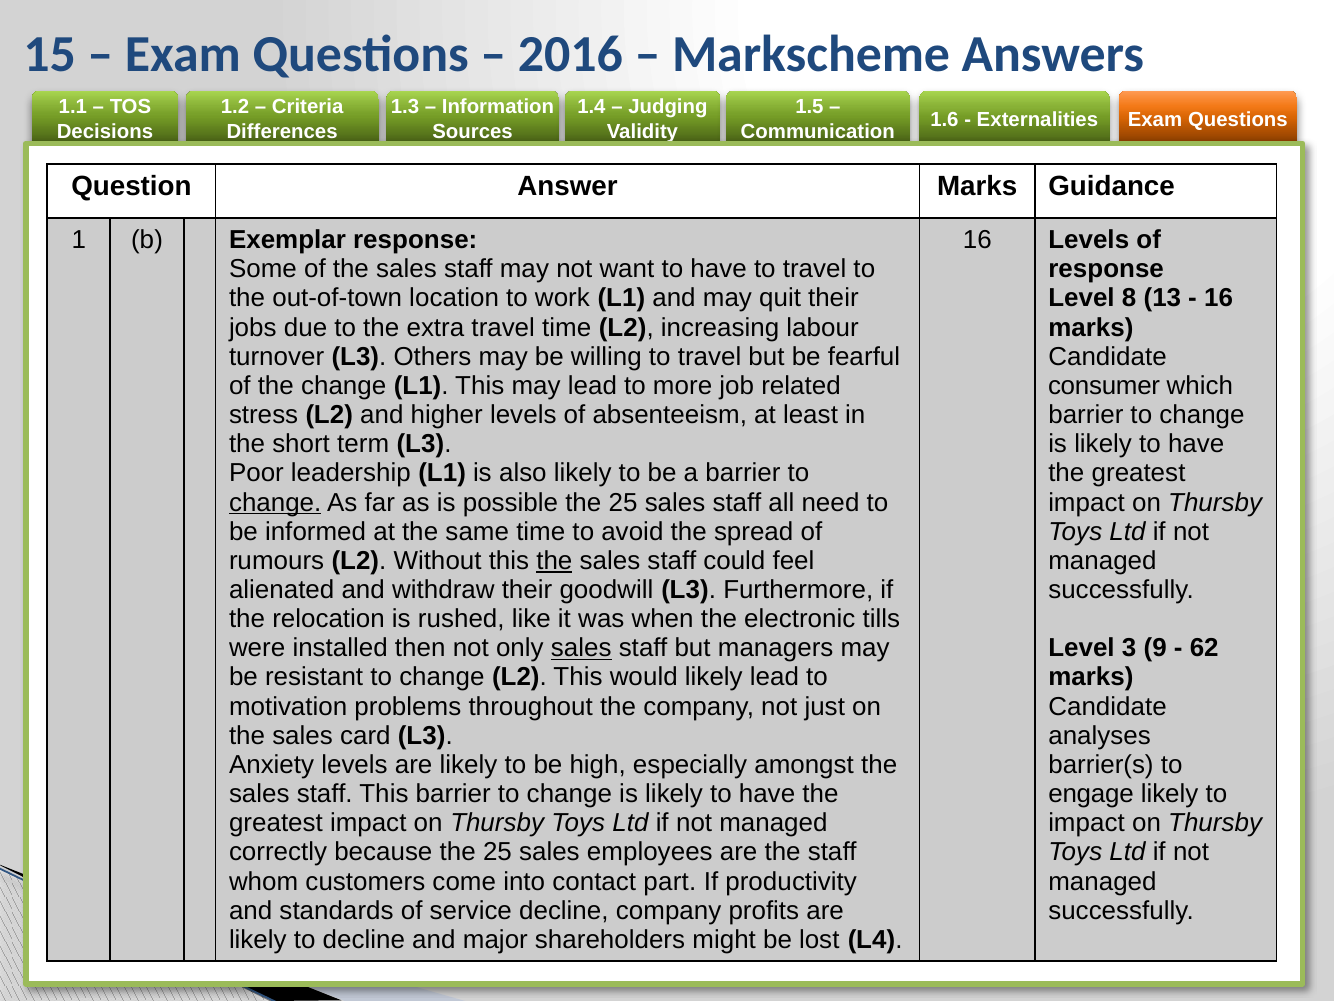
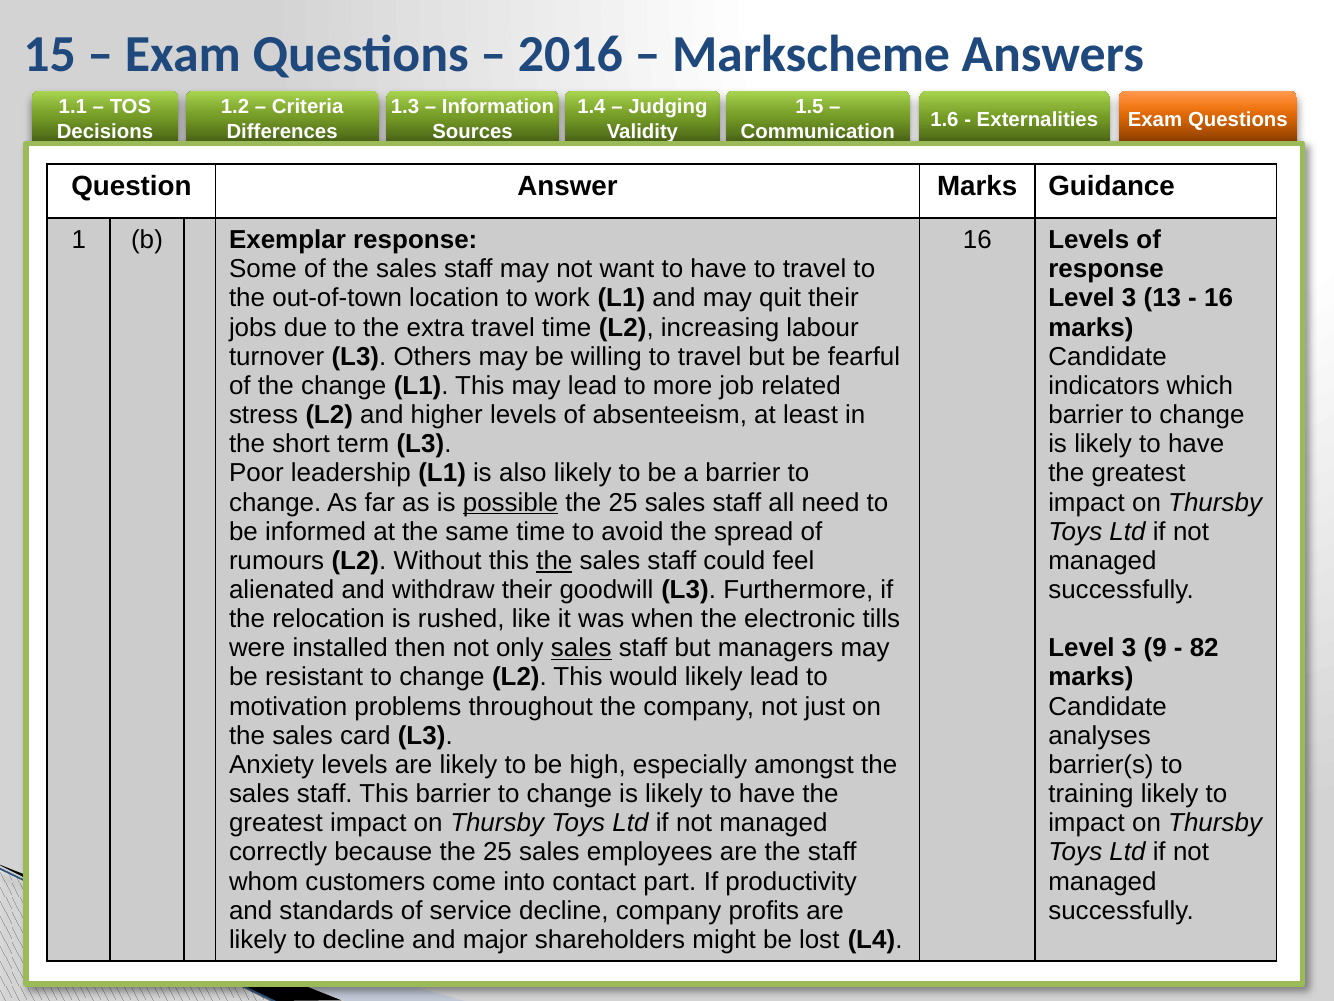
8: 8 -> 3 (1129, 298)
consumer: consumer -> indicators (1104, 386)
change underline: present -> none (275, 502)
possible underline: none -> present (510, 502)
62: 62 -> 82 (1204, 648)
engage: engage -> training (1091, 794)
